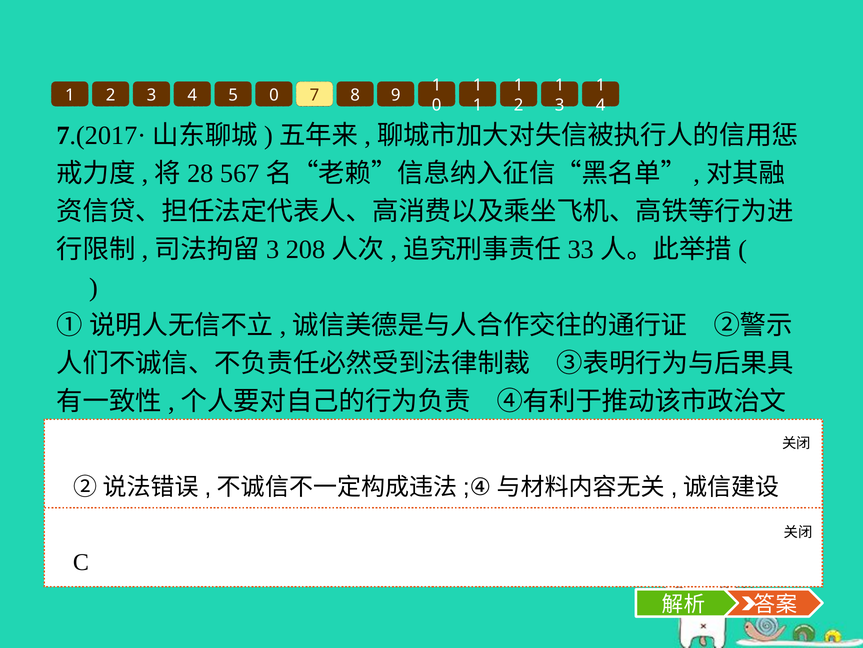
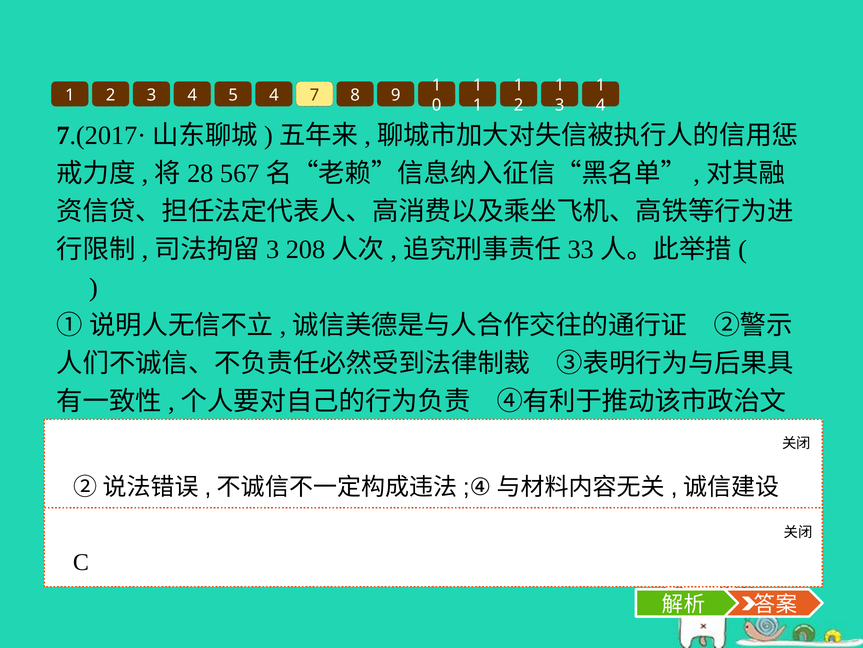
5 0: 0 -> 4 (274, 95)
